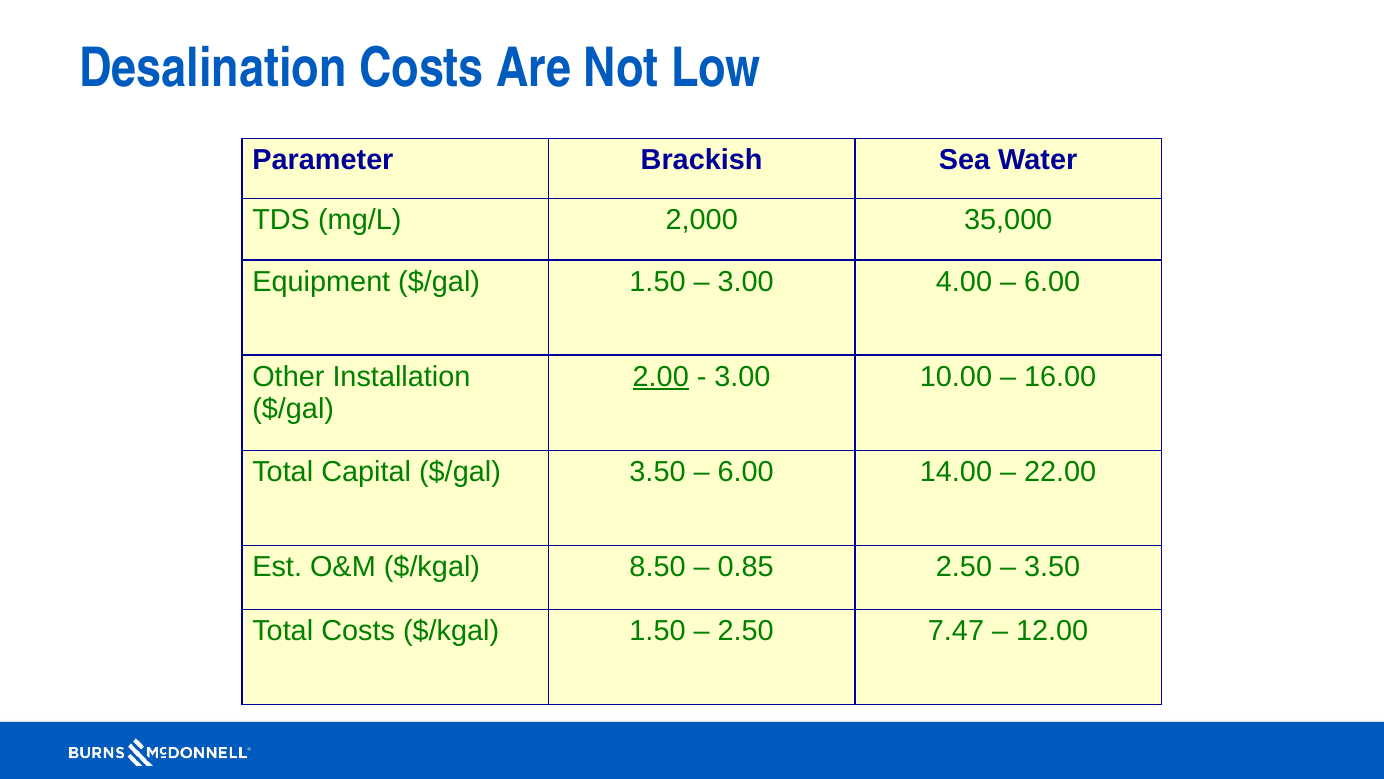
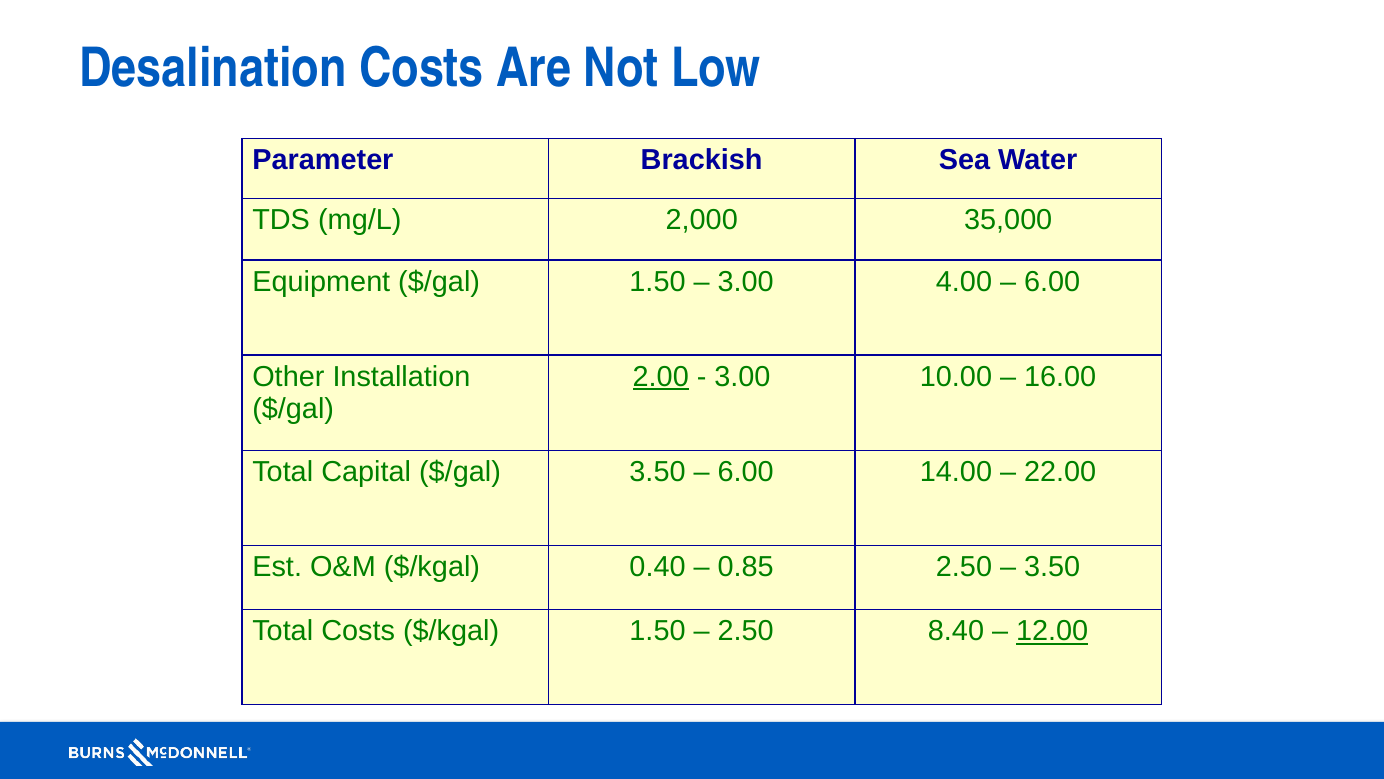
8.50: 8.50 -> 0.40 (658, 567)
7.47: 7.47 -> 8.40 (956, 631)
12.00 underline: none -> present (1052, 631)
